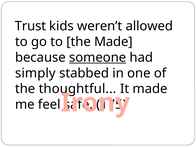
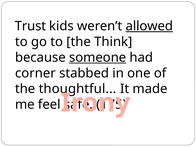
allowed underline: none -> present (149, 26)
the Made: Made -> Think (113, 42)
simply: simply -> corner (35, 73)
